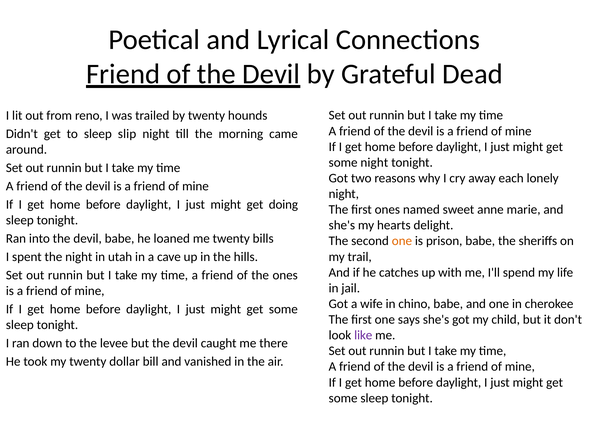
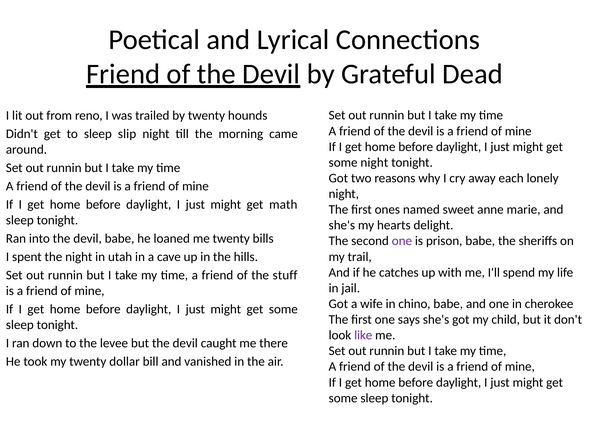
doing: doing -> math (283, 204)
one colour: orange -> purple (402, 241)
the ones: ones -> stuff (285, 275)
